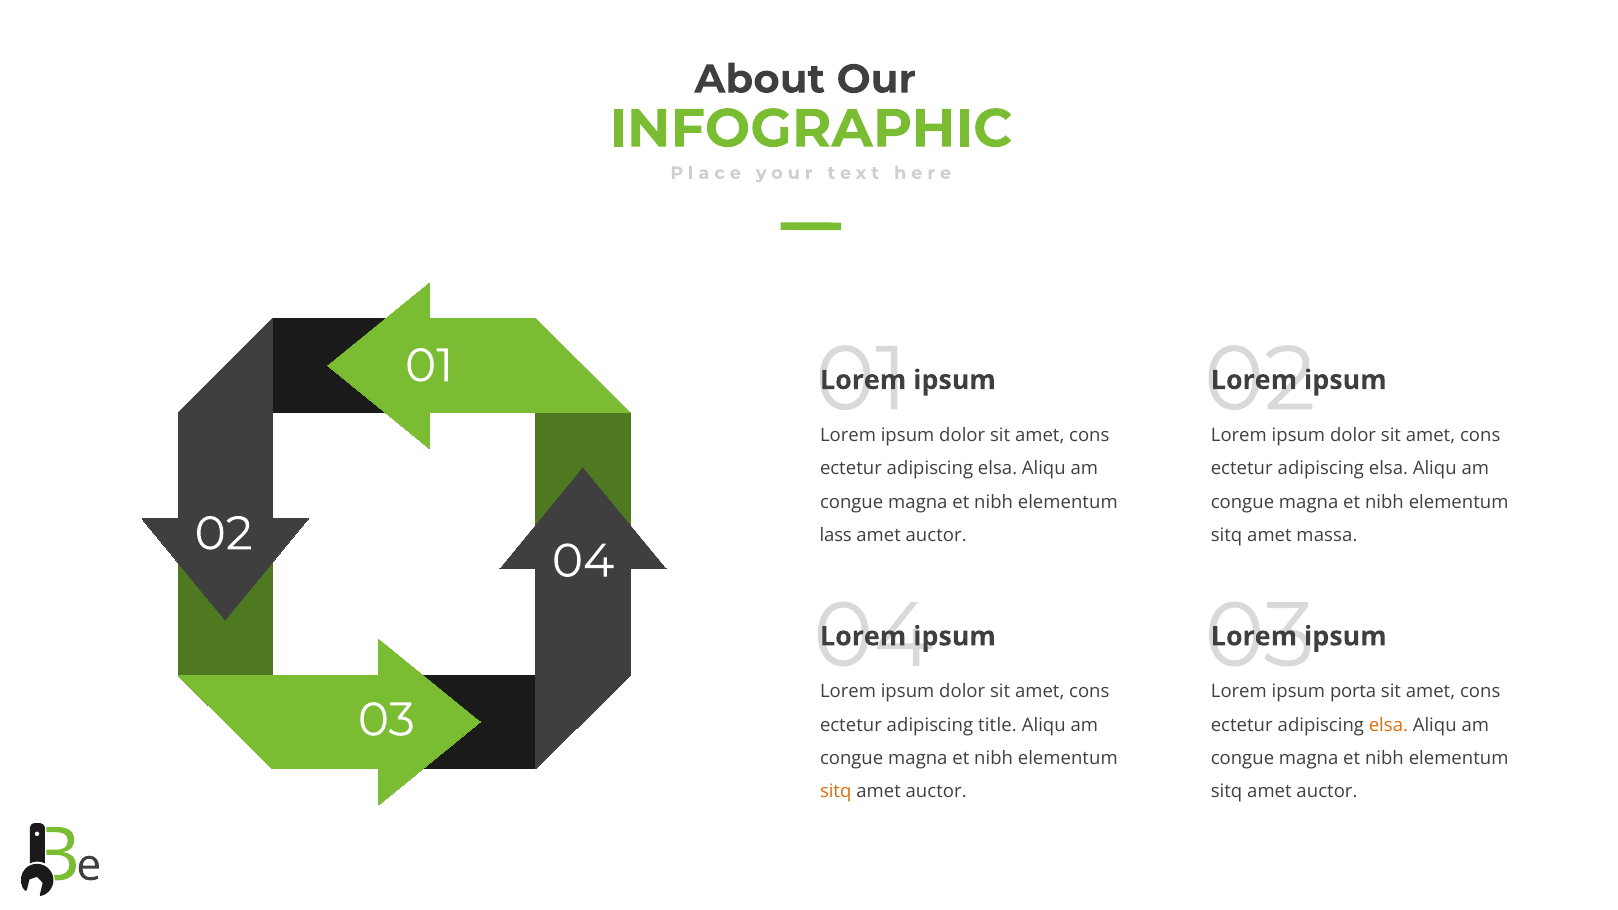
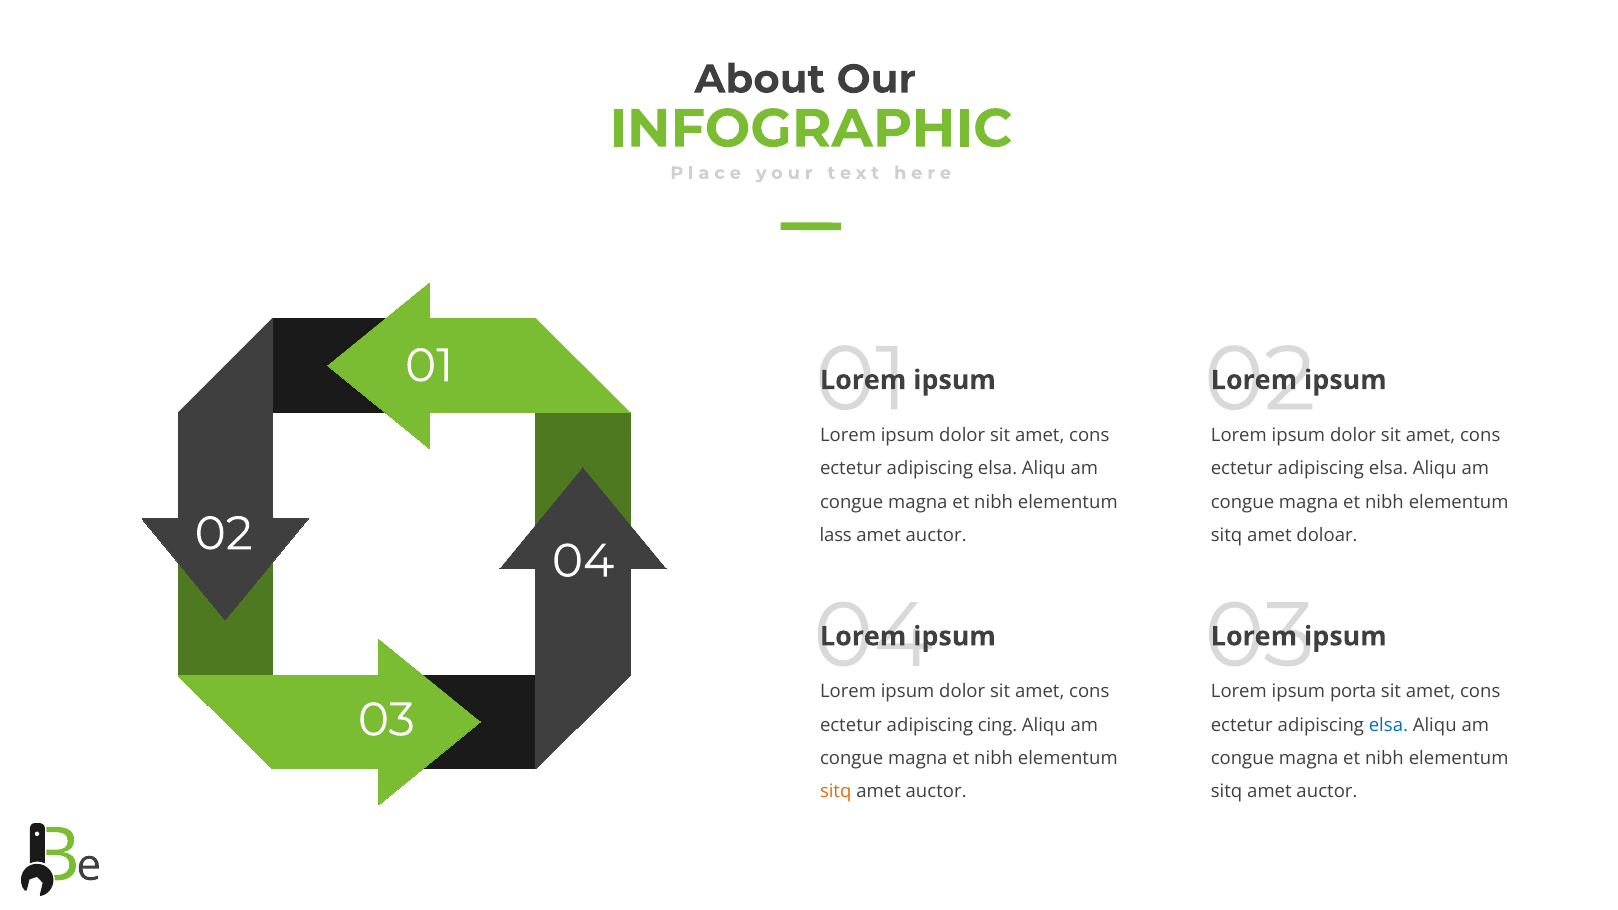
massa: massa -> doloar (1327, 535)
title: title -> cing (998, 725)
elsa colour: orange -> blue (1388, 725)
